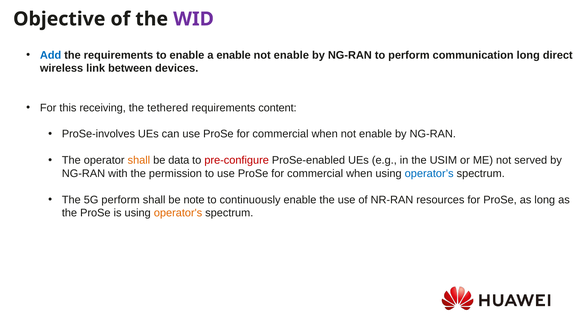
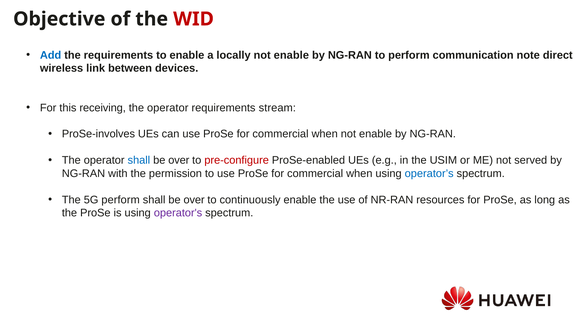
WID colour: purple -> red (194, 19)
a enable: enable -> locally (234, 55)
communication long: long -> note (528, 55)
tethered: tethered -> operator (168, 108)
content: content -> stream (277, 108)
shall colour: orange -> blue (139, 160)
data: data -> over (179, 160)
note: note -> over (194, 200)
operator's colour: orange -> purple (178, 213)
